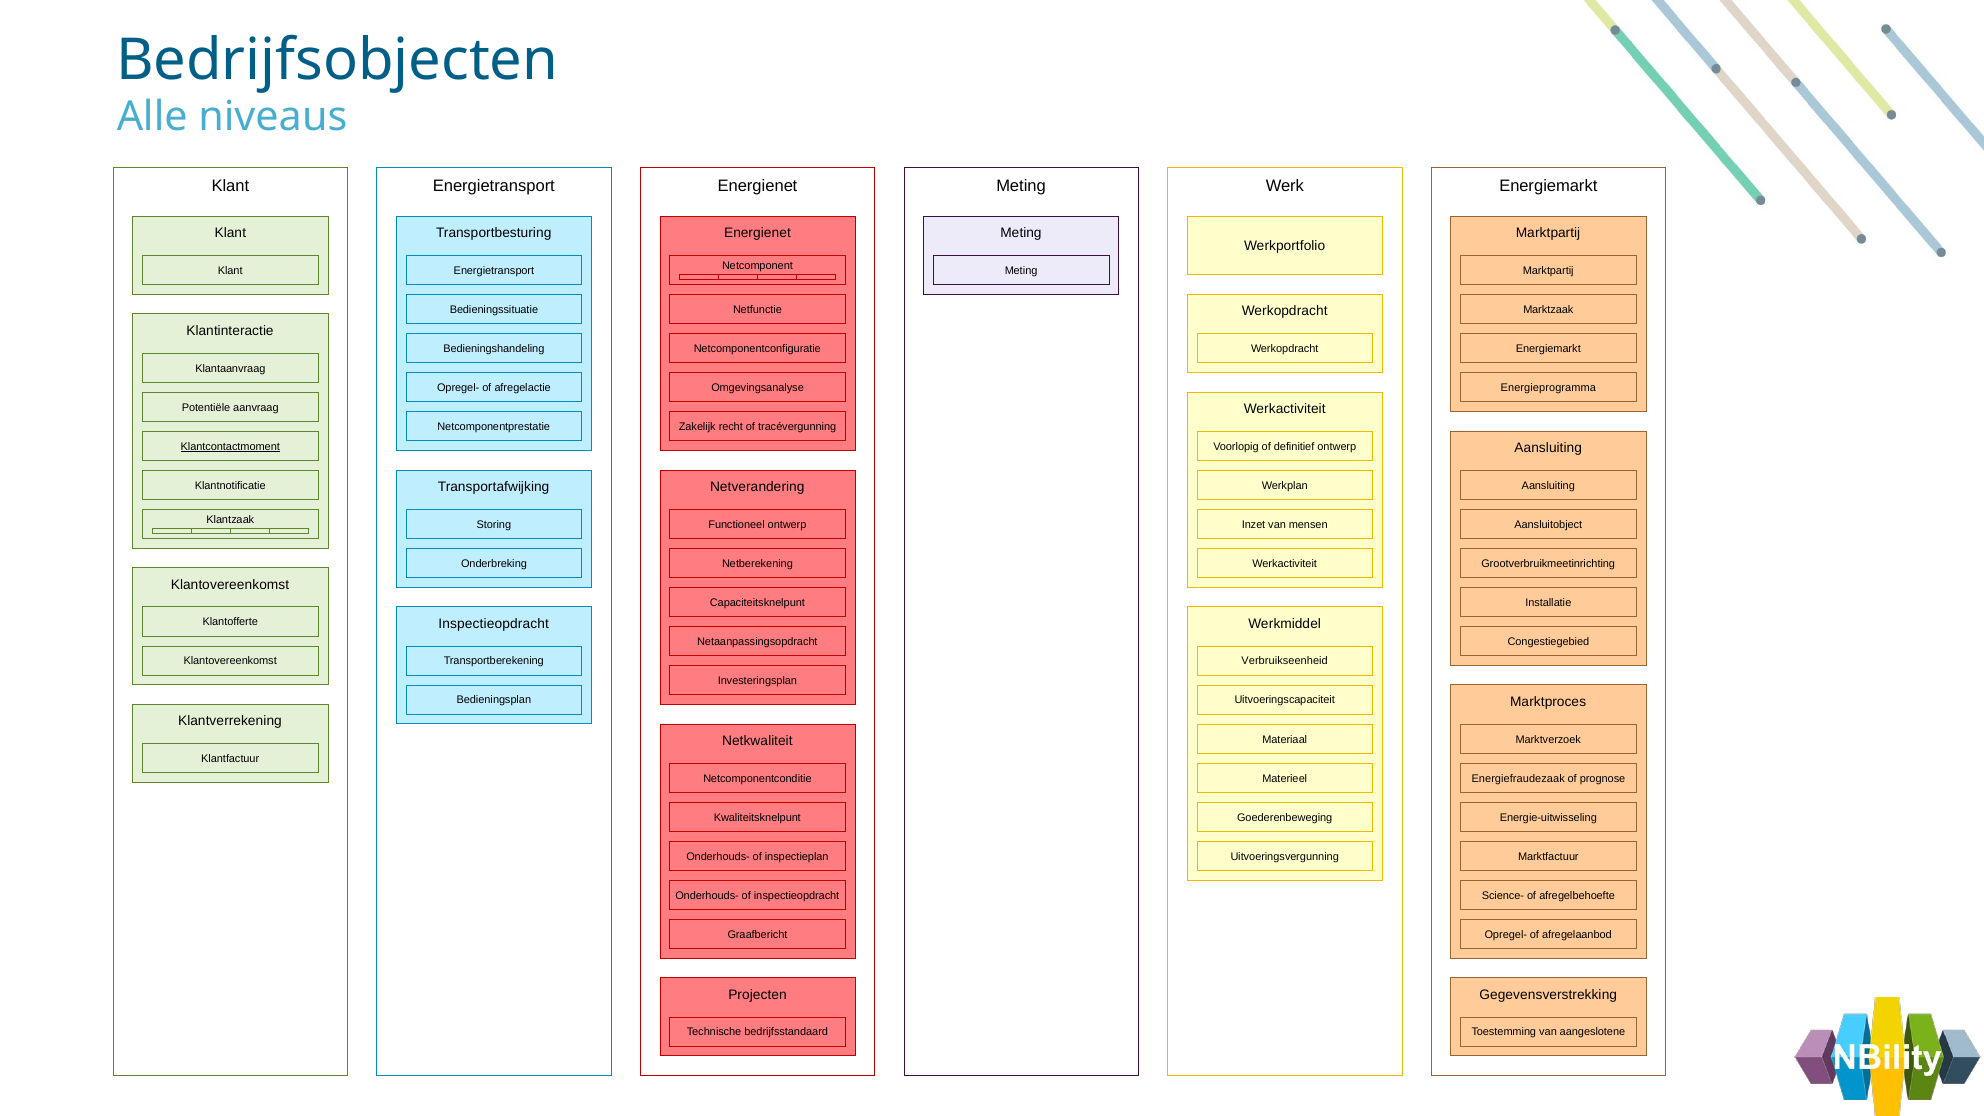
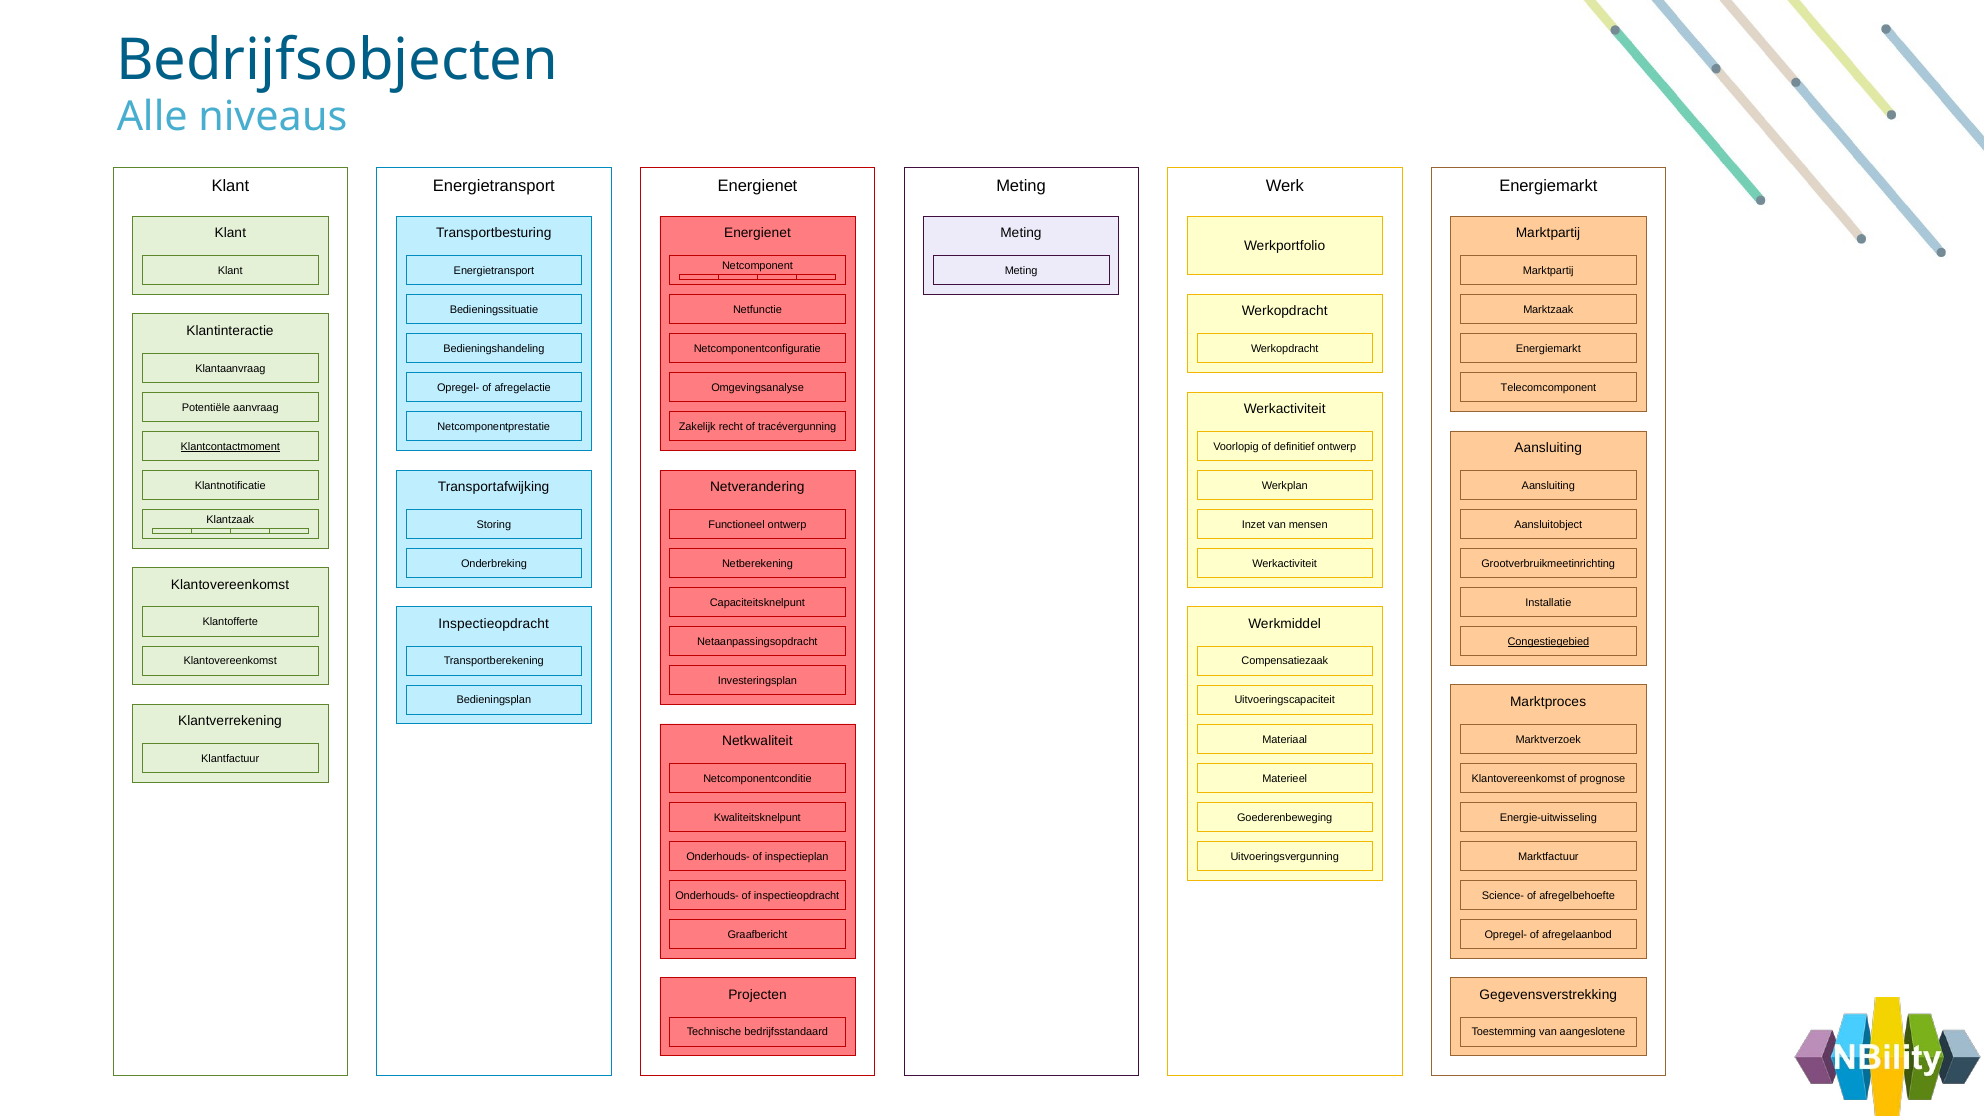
Energieprogramma: Energieprogramma -> Telecomcomponent (1548, 388)
Congestiegebied underline: none -> present (1548, 642)
Verbruikseenheid: Verbruikseenheid -> Compensatiezaak (1285, 661)
Energiefraudezaak: Energiefraudezaak -> Klantovereenkomst (1518, 778)
